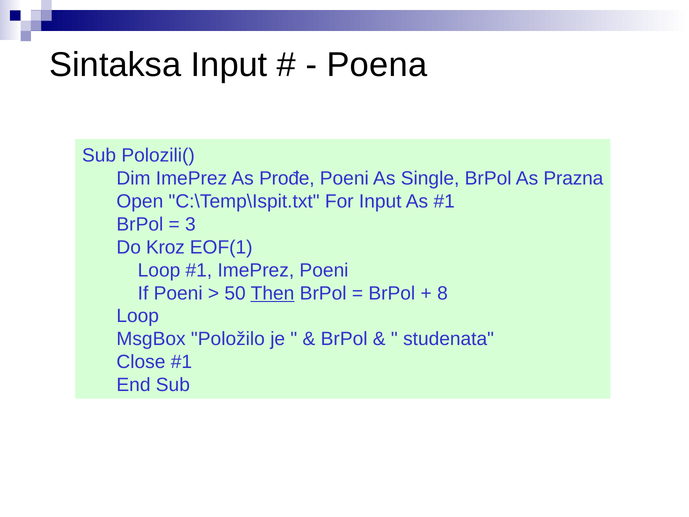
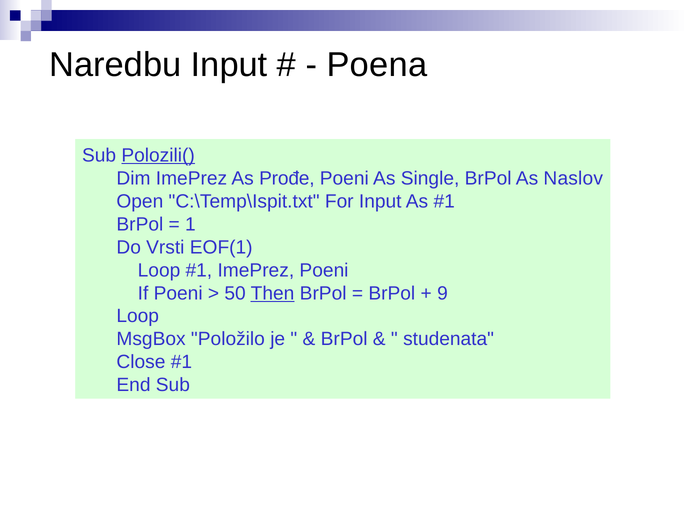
Sintaksa: Sintaksa -> Naredbu (115, 65)
Polozili( underline: none -> present (158, 155)
Prazna: Prazna -> Naslov (573, 178)
3: 3 -> 1 (190, 224)
Kroz: Kroz -> Vrsti (165, 247)
8: 8 -> 9 (442, 293)
